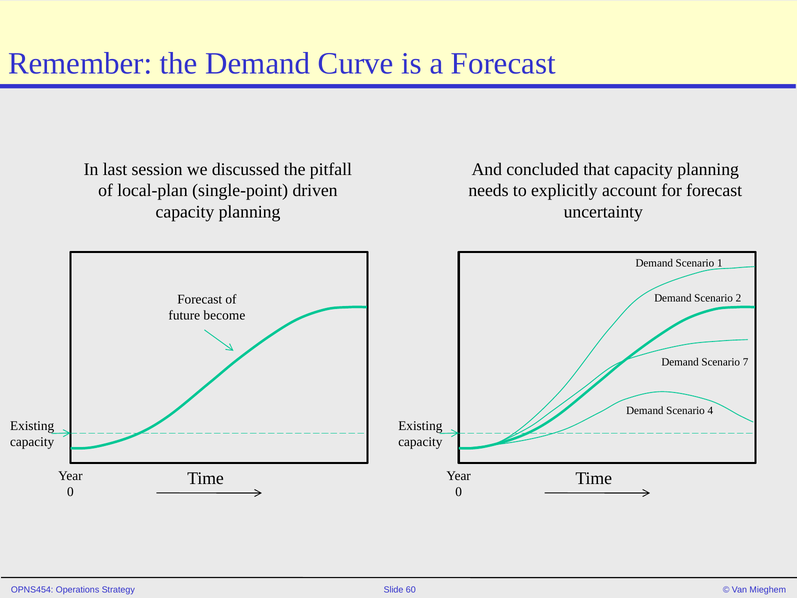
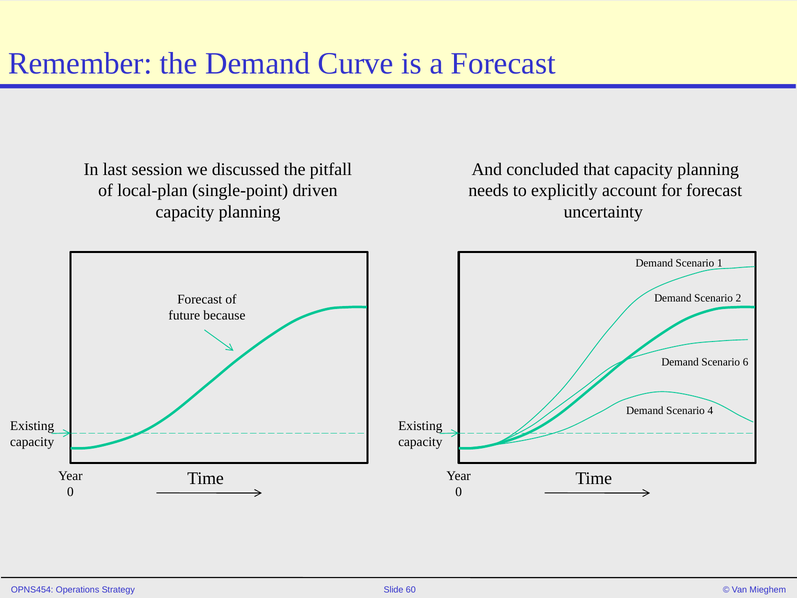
become: become -> because (224, 315)
7: 7 -> 6 (746, 362)
